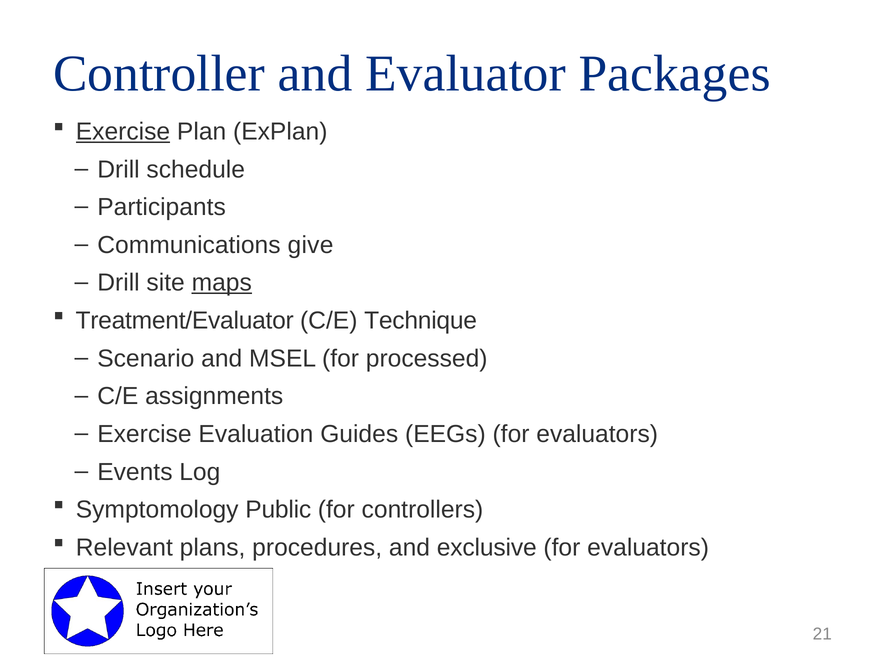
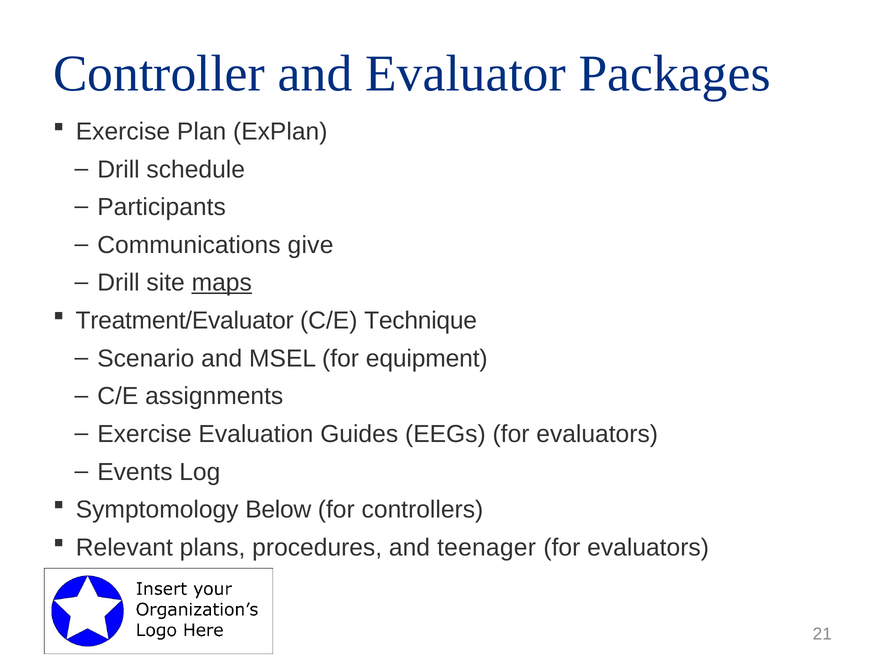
Exercise underline: present -> none (123, 132)
processed: processed -> equipment (427, 358)
Public: Public -> Below (278, 510)
exclusive: exclusive -> teenager (487, 547)
